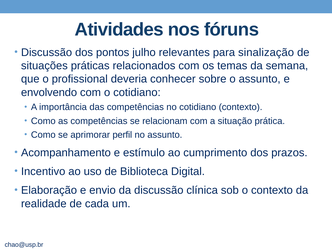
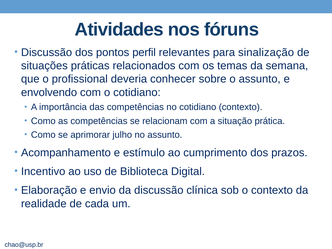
julho: julho -> perfil (144, 53)
perfil: perfil -> julho (122, 135)
